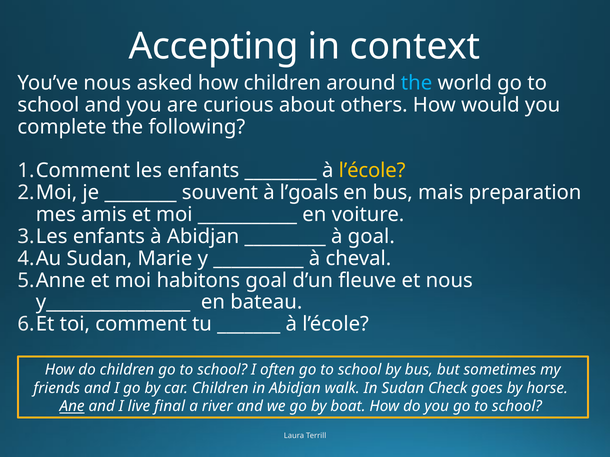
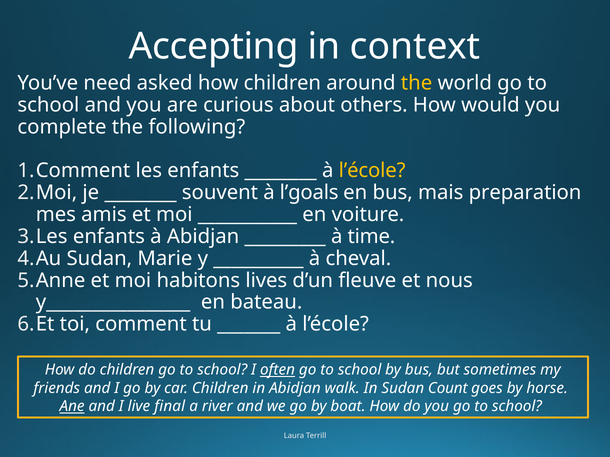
You’ve nous: nous -> need (107, 83)
the colour: light blue -> yellow (417, 83)
à goal: goal -> time (371, 237)
habitons goal: goal -> lives (266, 281)
often underline: none -> present (278, 370)
Check: Check -> Count (448, 389)
